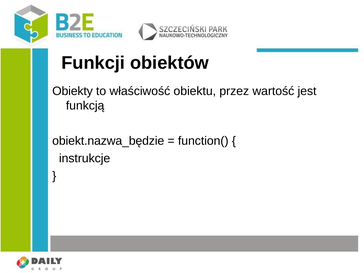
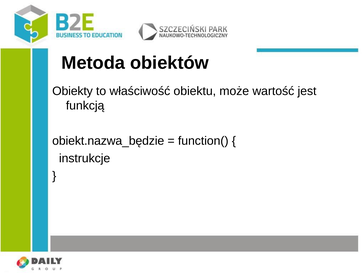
Funkcji: Funkcji -> Metoda (93, 63)
przez: przez -> może (234, 91)
